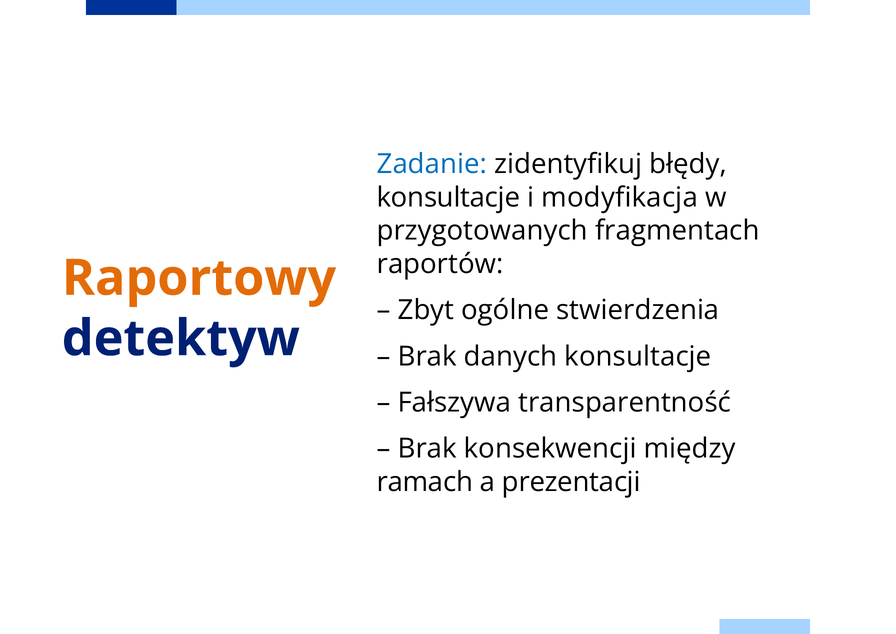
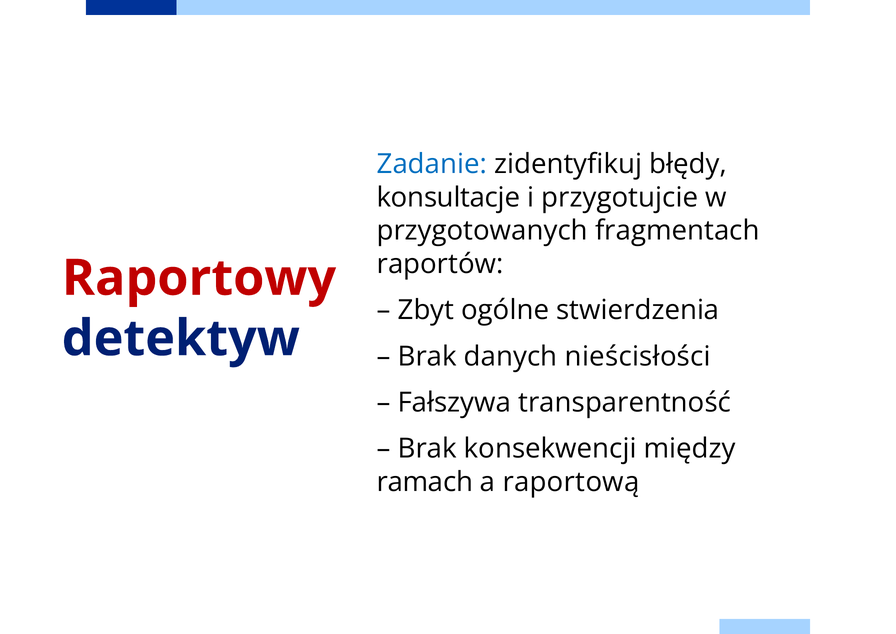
modyfikacja: modyfikacja -> przygotujcie (620, 197)
Raportowy colour: orange -> red (199, 278)
danych konsultacje: konsultacje -> nieścisłości (638, 356)
prezentacji: prezentacji -> raportową (571, 482)
